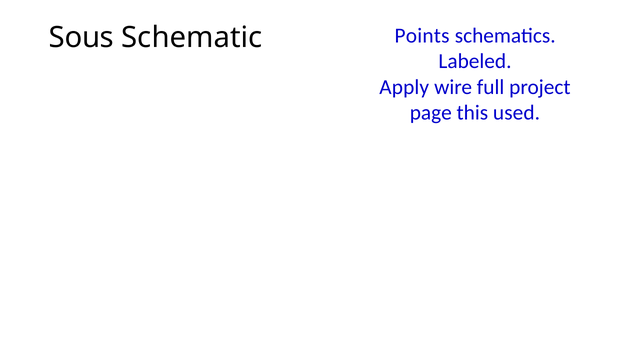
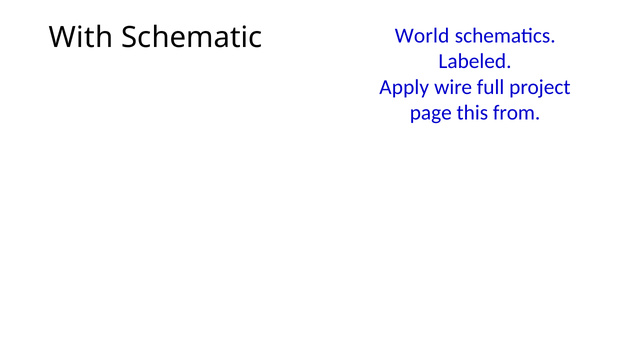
Sous: Sous -> With (81, 38)
Points: Points -> World (422, 36)
used: used -> from (517, 113)
